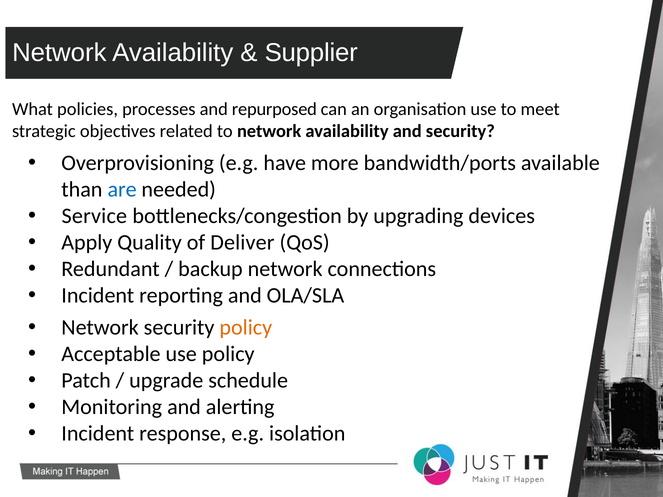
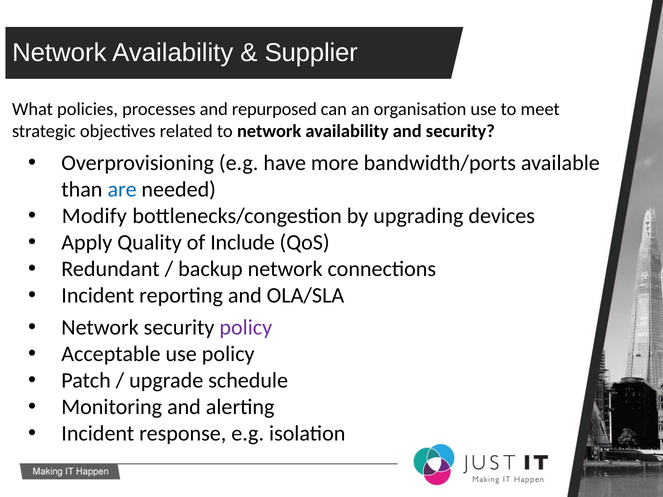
Service: Service -> Modify (94, 216)
Deliver: Deliver -> Include (243, 243)
policy colour: orange -> purple (246, 328)
